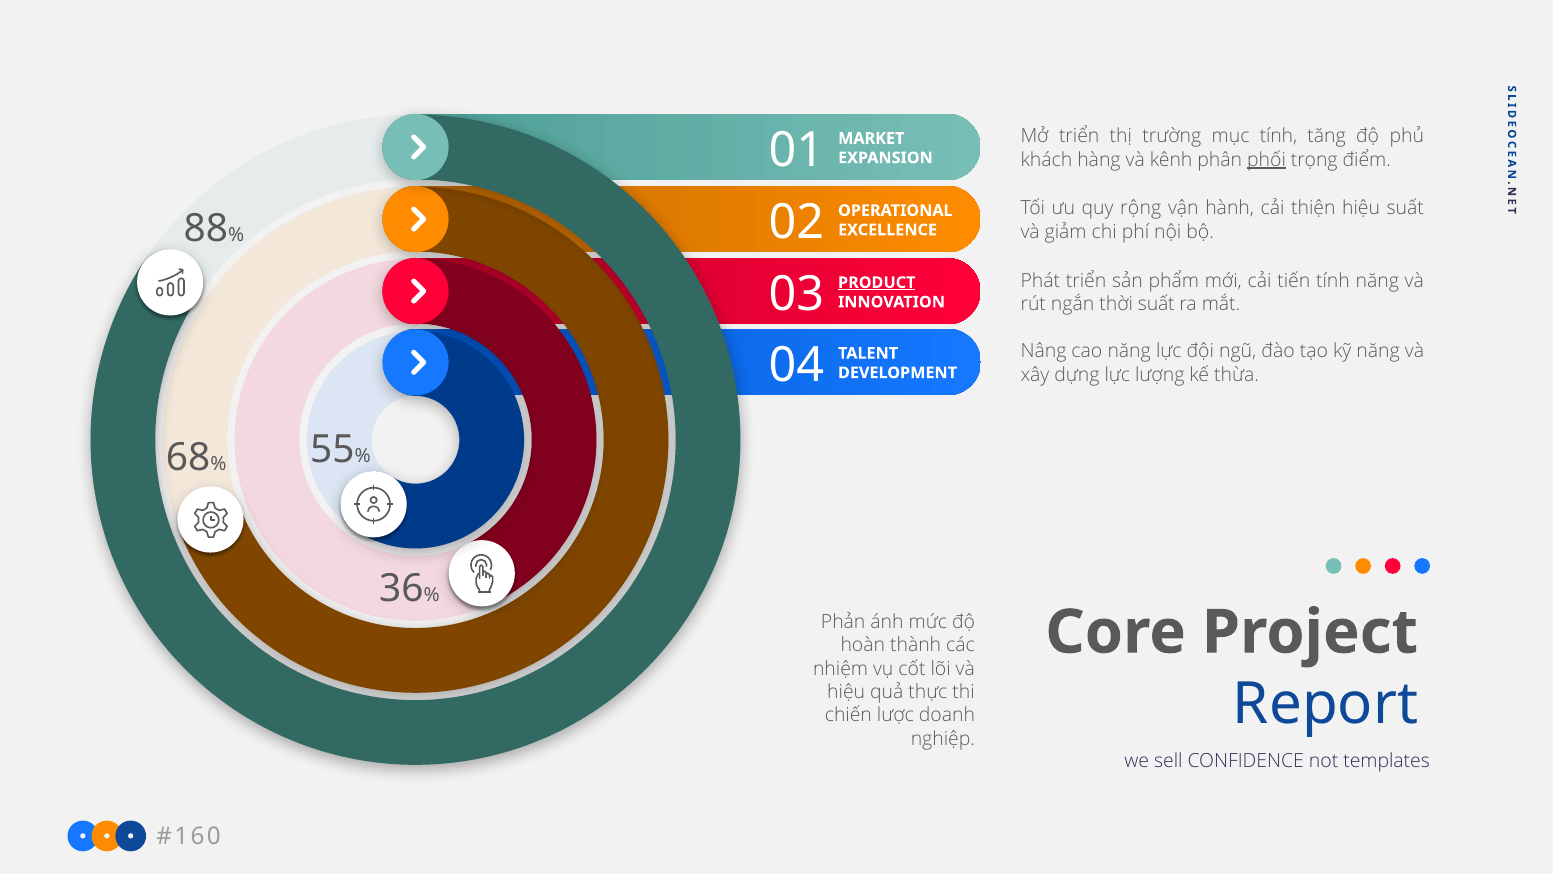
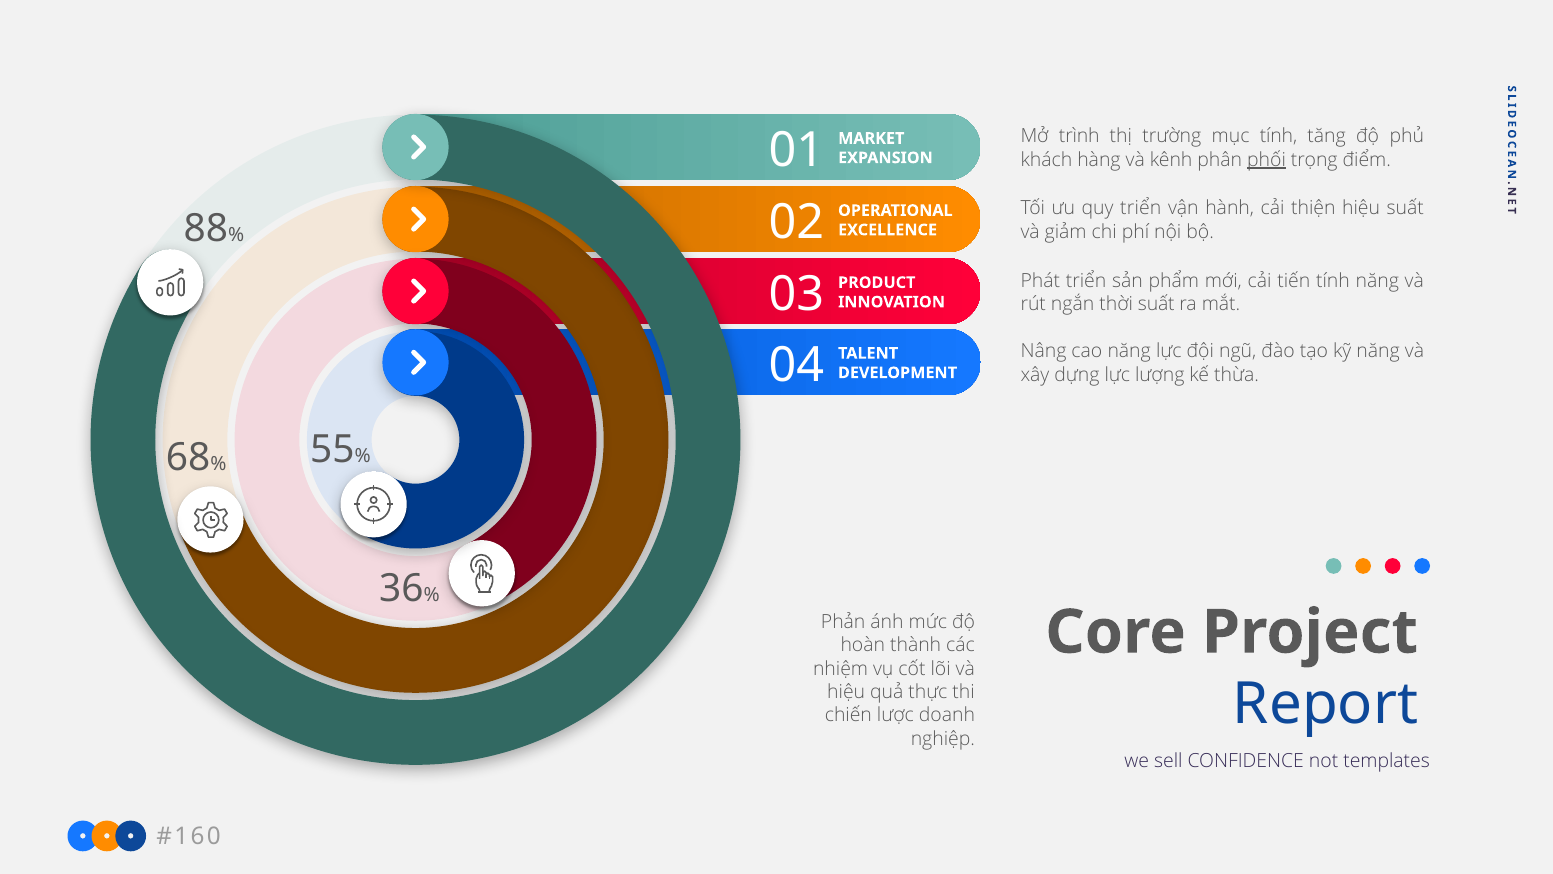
Mở triển: triển -> trình (1079, 136)
quy rộng: rộng -> triển (1141, 208)
PRODUCT underline: present -> none (877, 282)
